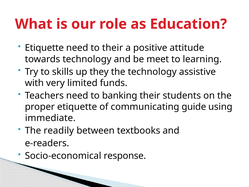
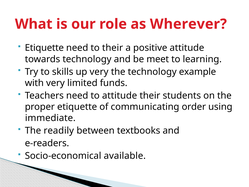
Education: Education -> Wherever (188, 24)
up they: they -> very (99, 72)
assistive: assistive -> example (197, 72)
to banking: banking -> attitude (120, 95)
guide: guide -> order (194, 107)
response: response -> available (125, 156)
